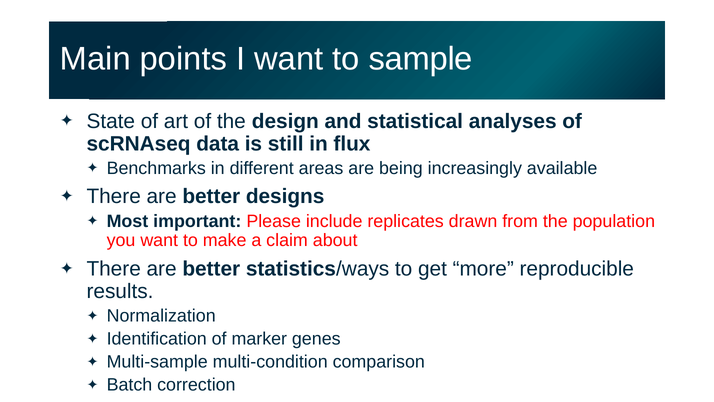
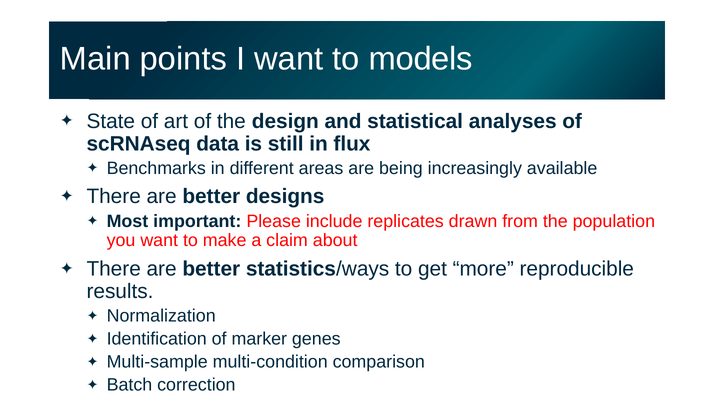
sample: sample -> models (421, 59)
